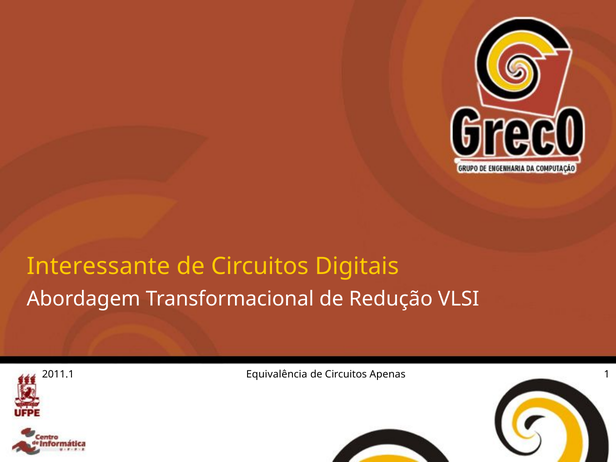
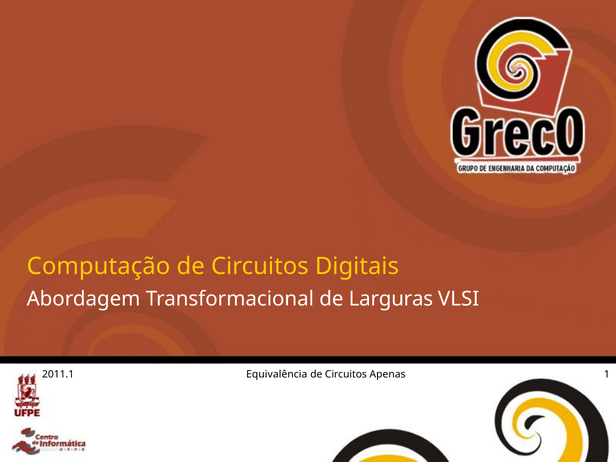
Interessante: Interessante -> Computação (99, 267)
Redução: Redução -> Larguras (391, 299)
